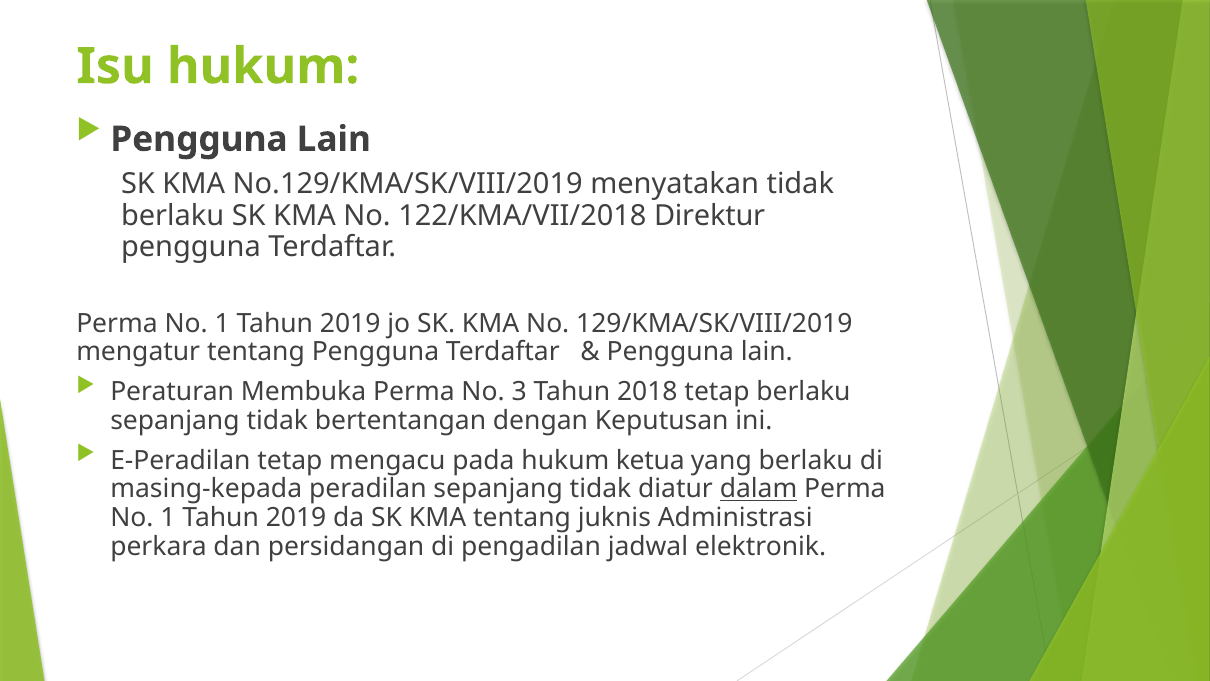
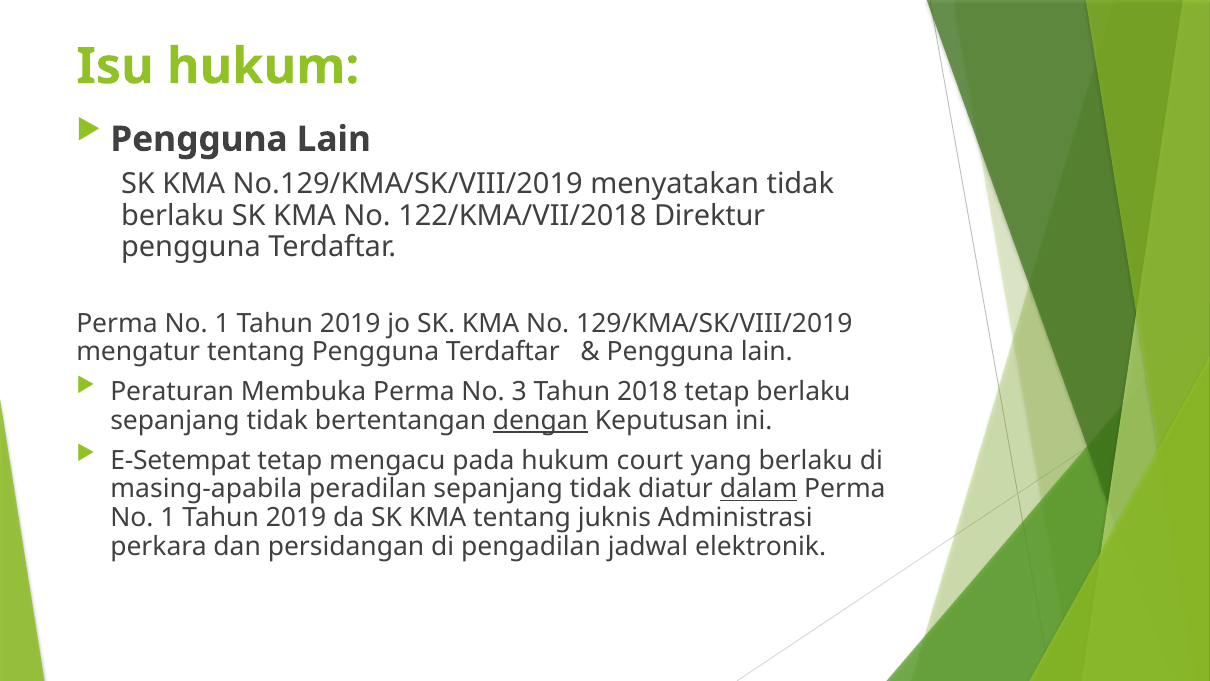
dengan underline: none -> present (540, 420)
E-Peradilan: E-Peradilan -> E-Setempat (180, 460)
ketua: ketua -> court (650, 460)
masing-kepada: masing-kepada -> masing-apabila (206, 489)
